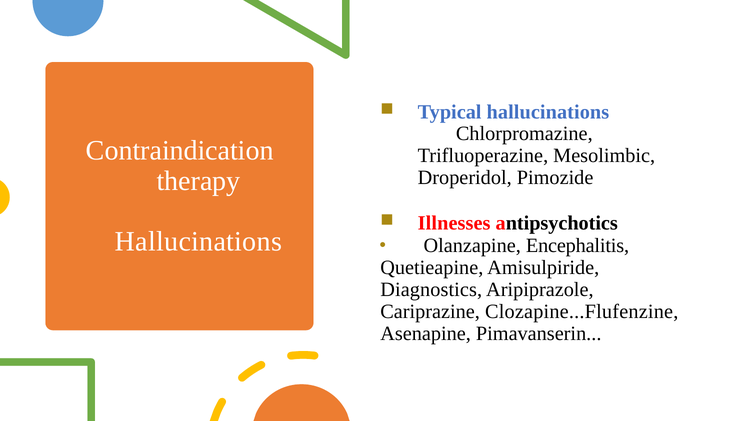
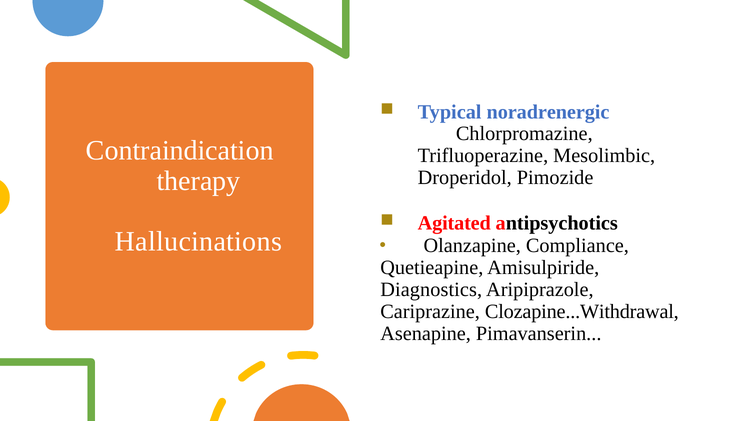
Typical hallucinations: hallucinations -> noradrenergic (548, 112)
Illnesses: Illnesses -> Agitated (454, 223)
Encephalitis: Encephalitis -> Compliance (577, 246)
Clozapine...Flufenzine: Clozapine...Flufenzine -> Clozapine...Withdrawal (582, 311)
